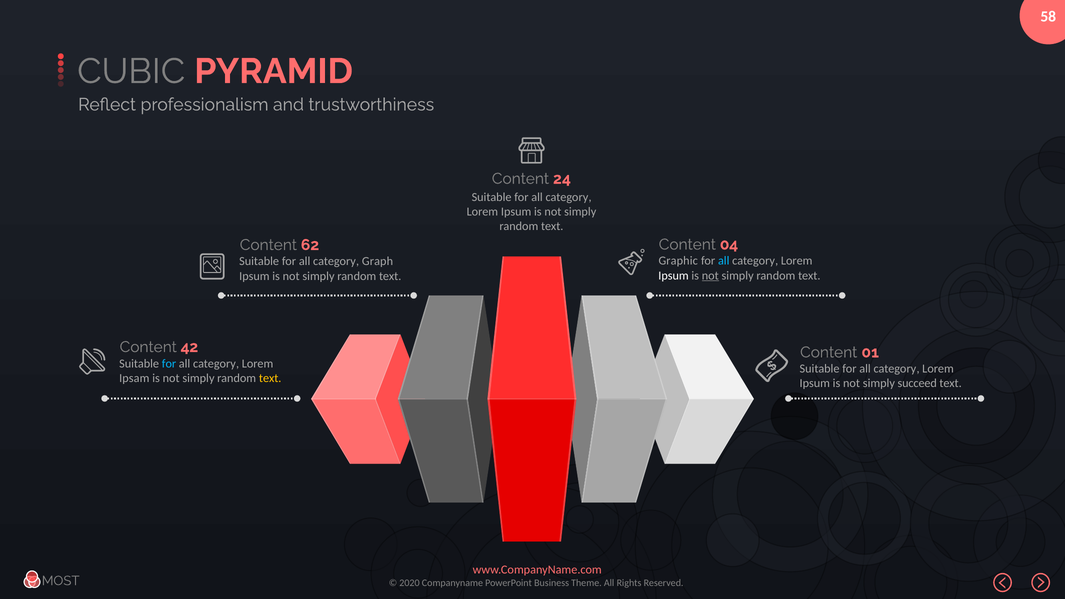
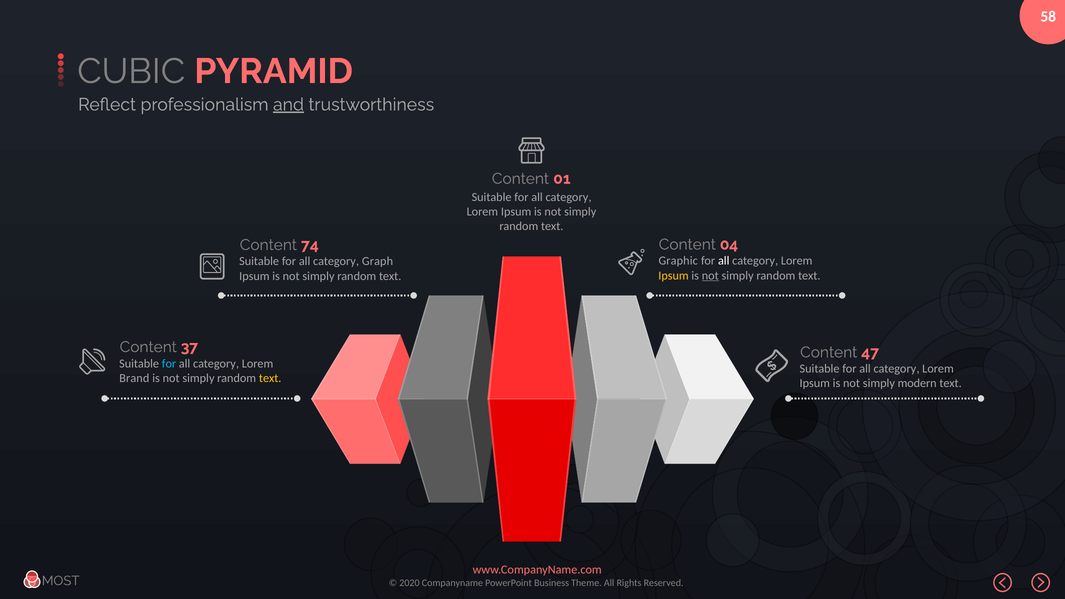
and underline: none -> present (288, 105)
24: 24 -> 01 (562, 179)
62: 62 -> 74 (310, 245)
all colour: light blue -> white (724, 261)
Ipsum colour: white -> yellow (674, 276)
42: 42 -> 37 (189, 347)
01: 01 -> 47 (870, 352)
Ipsam: Ipsam -> Brand (134, 378)
succeed: succeed -> modern (917, 383)
